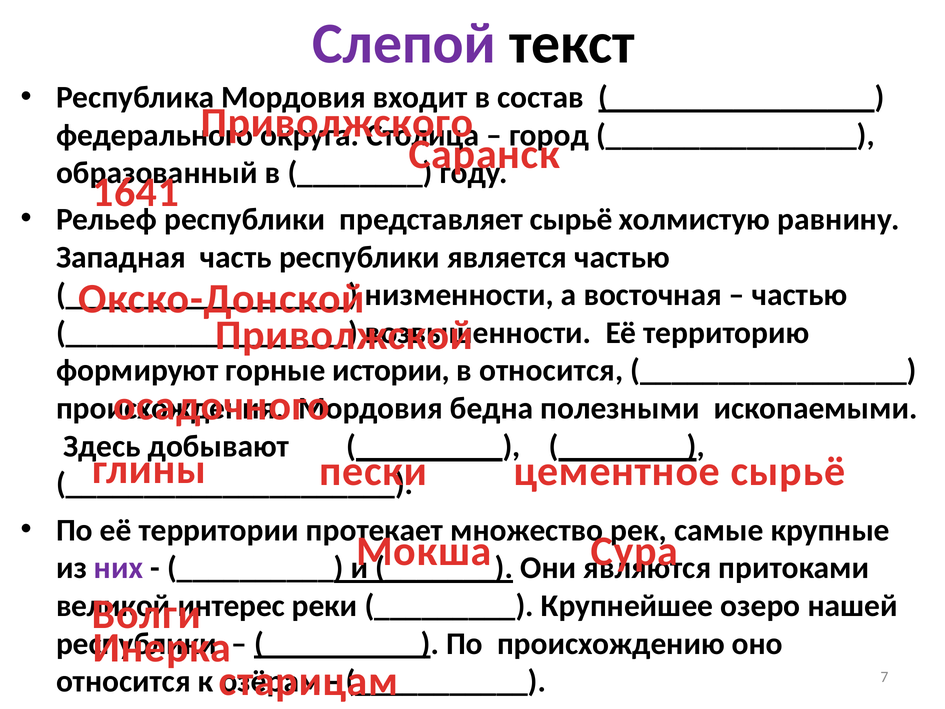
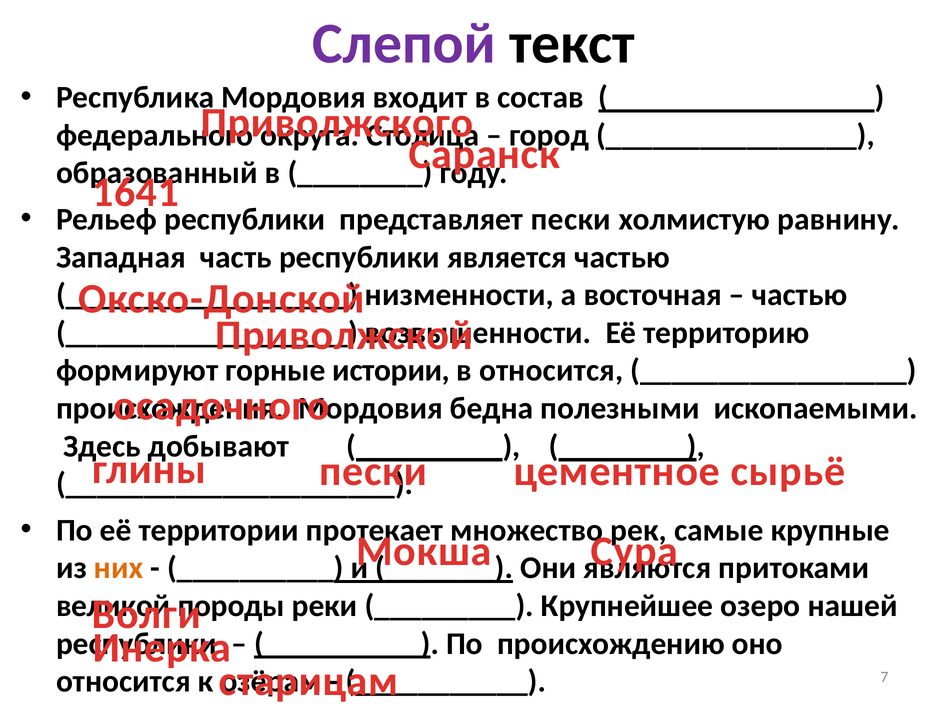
представляет сырьё: сырьё -> пески (571, 219)
них colour: purple -> orange (119, 568)
интерес: интерес -> породы (231, 606)
